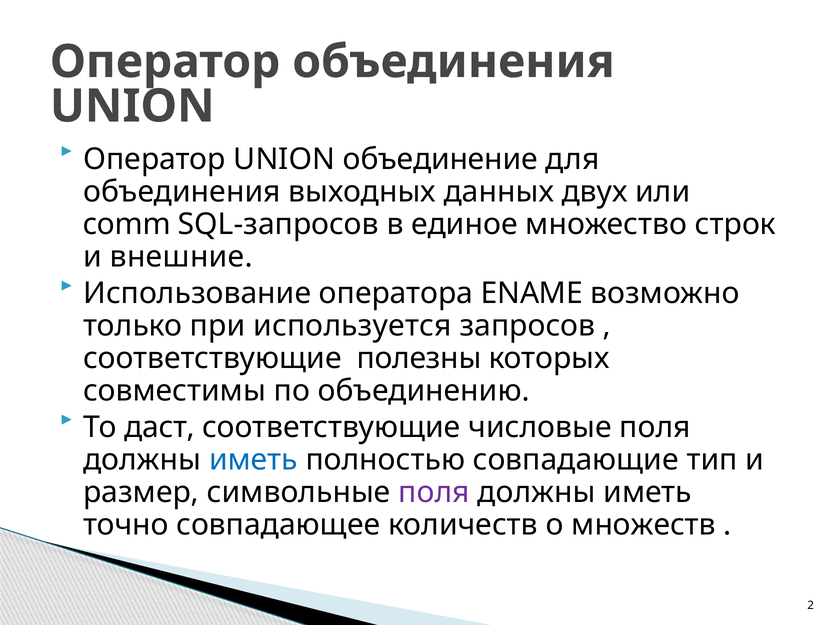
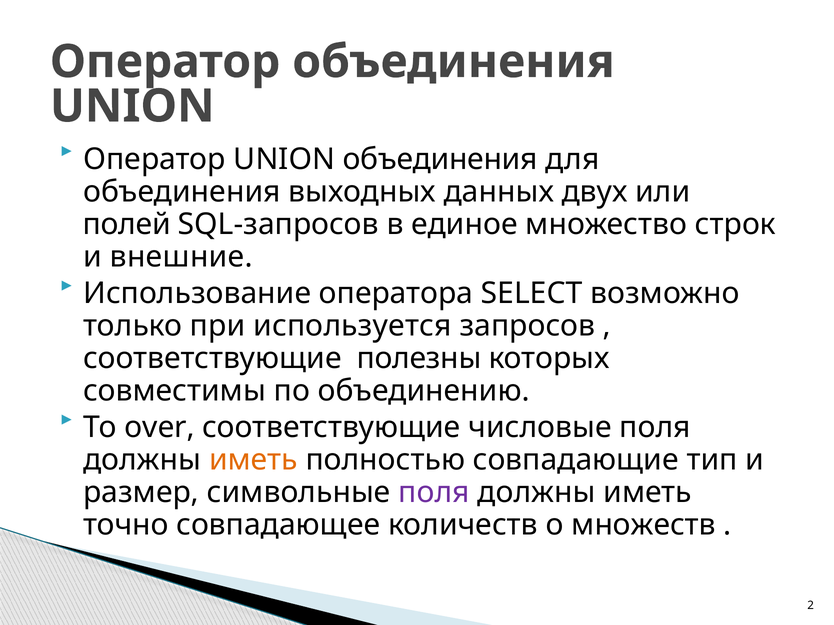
UNION объединение: объединение -> объединения (440, 159)
comm: comm -> полей (127, 224)
ENAME: ENAME -> SELECT (532, 294)
даст: даст -> over (160, 428)
иметь colour: blue -> orange (253, 460)
